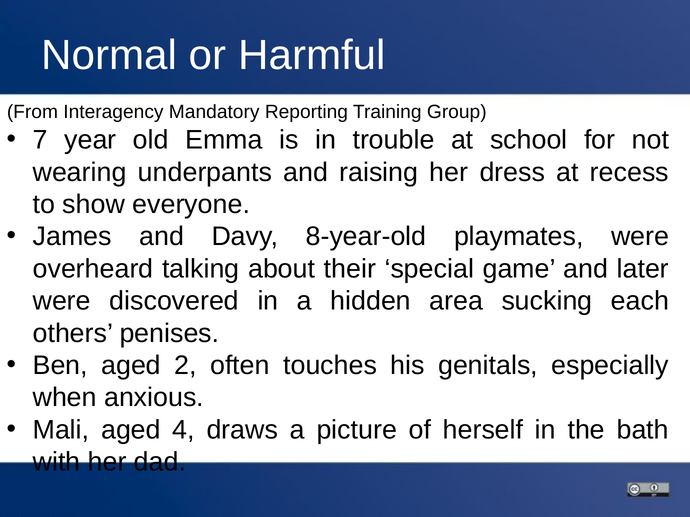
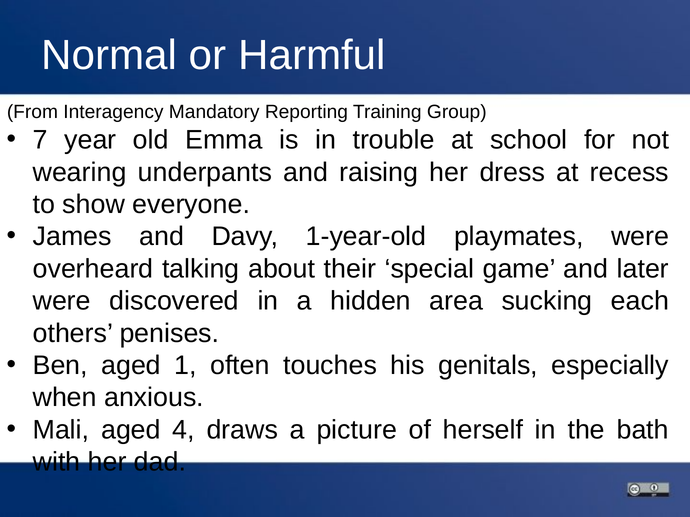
8-year-old: 8-year-old -> 1-year-old (366, 237)
2: 2 -> 1 (186, 366)
